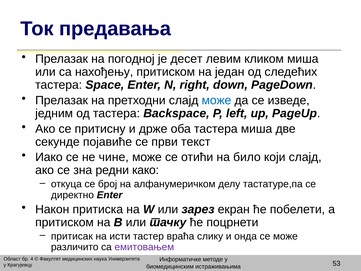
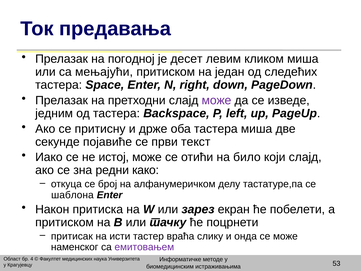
нахођењу: нахођењу -> мењајући (104, 72)
може colour: blue -> purple (216, 100)
чине: чине -> истој (114, 157)
директно: директно -> шаблона (72, 195)
различито: различито -> наменског (75, 247)
